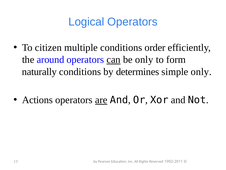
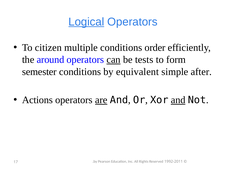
Logical underline: none -> present (86, 22)
be only: only -> tests (144, 59)
naturally: naturally -> semester (39, 72)
determines: determines -> equivalent (137, 72)
simple only: only -> after (201, 72)
and underline: none -> present (178, 100)
